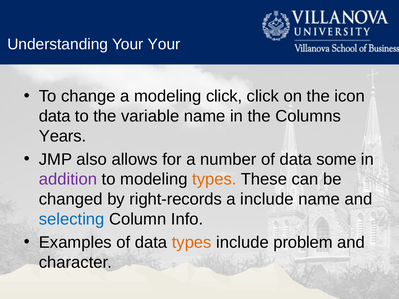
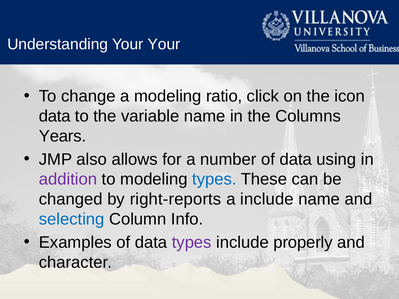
modeling click: click -> ratio (224, 96)
some: some -> using (336, 159)
types colour: orange -> blue (214, 179)
right-records: right-records -> right-reports (176, 199)
types colour: orange -> purple (192, 243)
problem: problem -> properly (303, 243)
